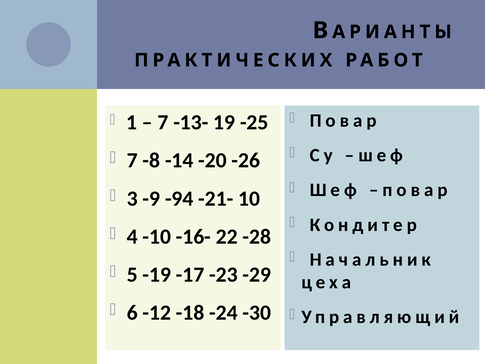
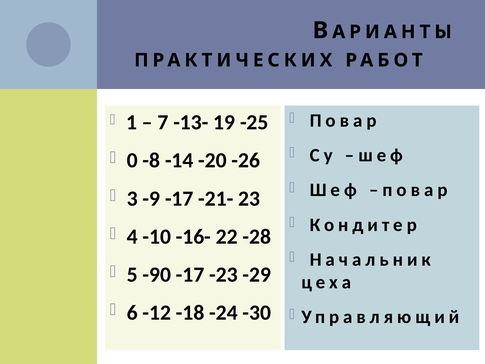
7: 7 -> 0 (132, 160)
-9 -94: -94 -> -17 (179, 198)
10: 10 -> 23 (249, 198)
-19: -19 -> -90 (157, 274)
